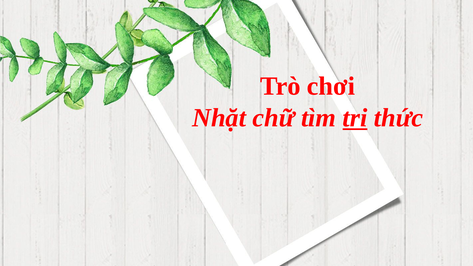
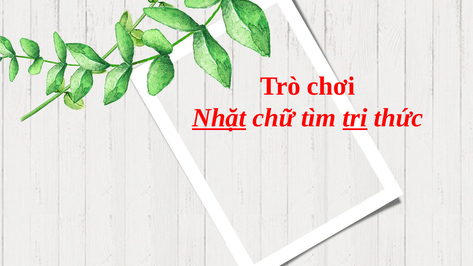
Nhặt underline: none -> present (219, 118)
